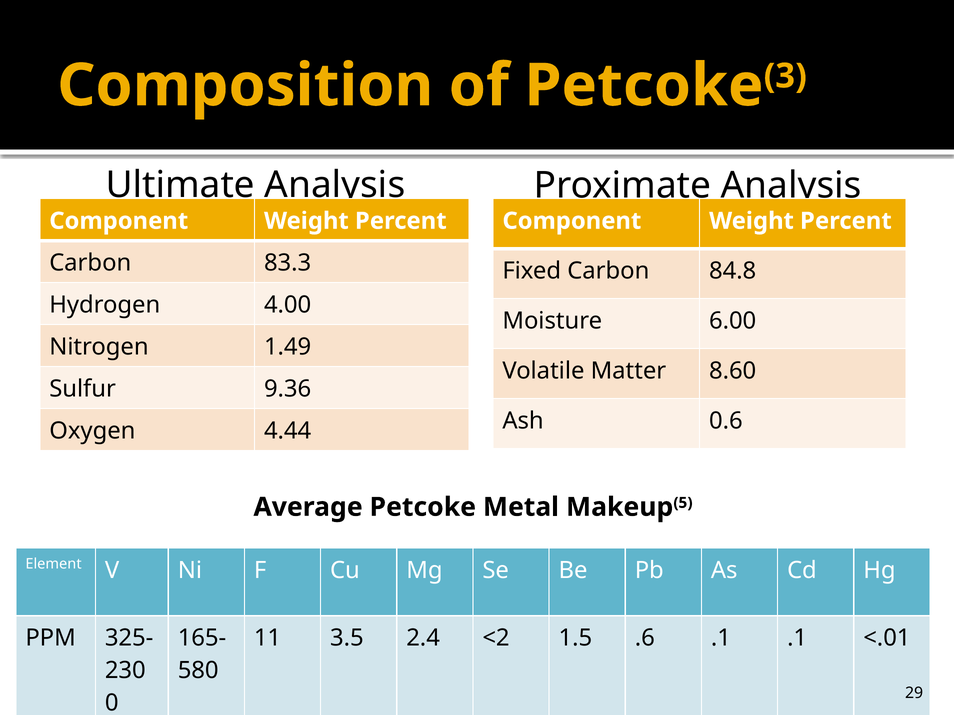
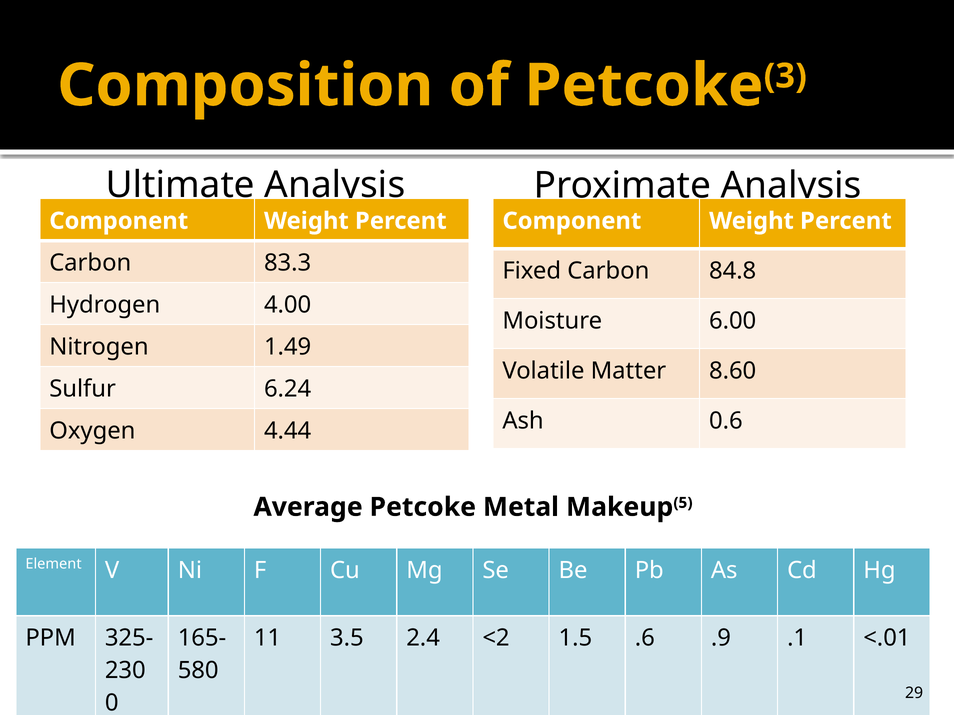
9.36: 9.36 -> 6.24 (288, 389)
.6 .1: .1 -> .9 (721, 638)
